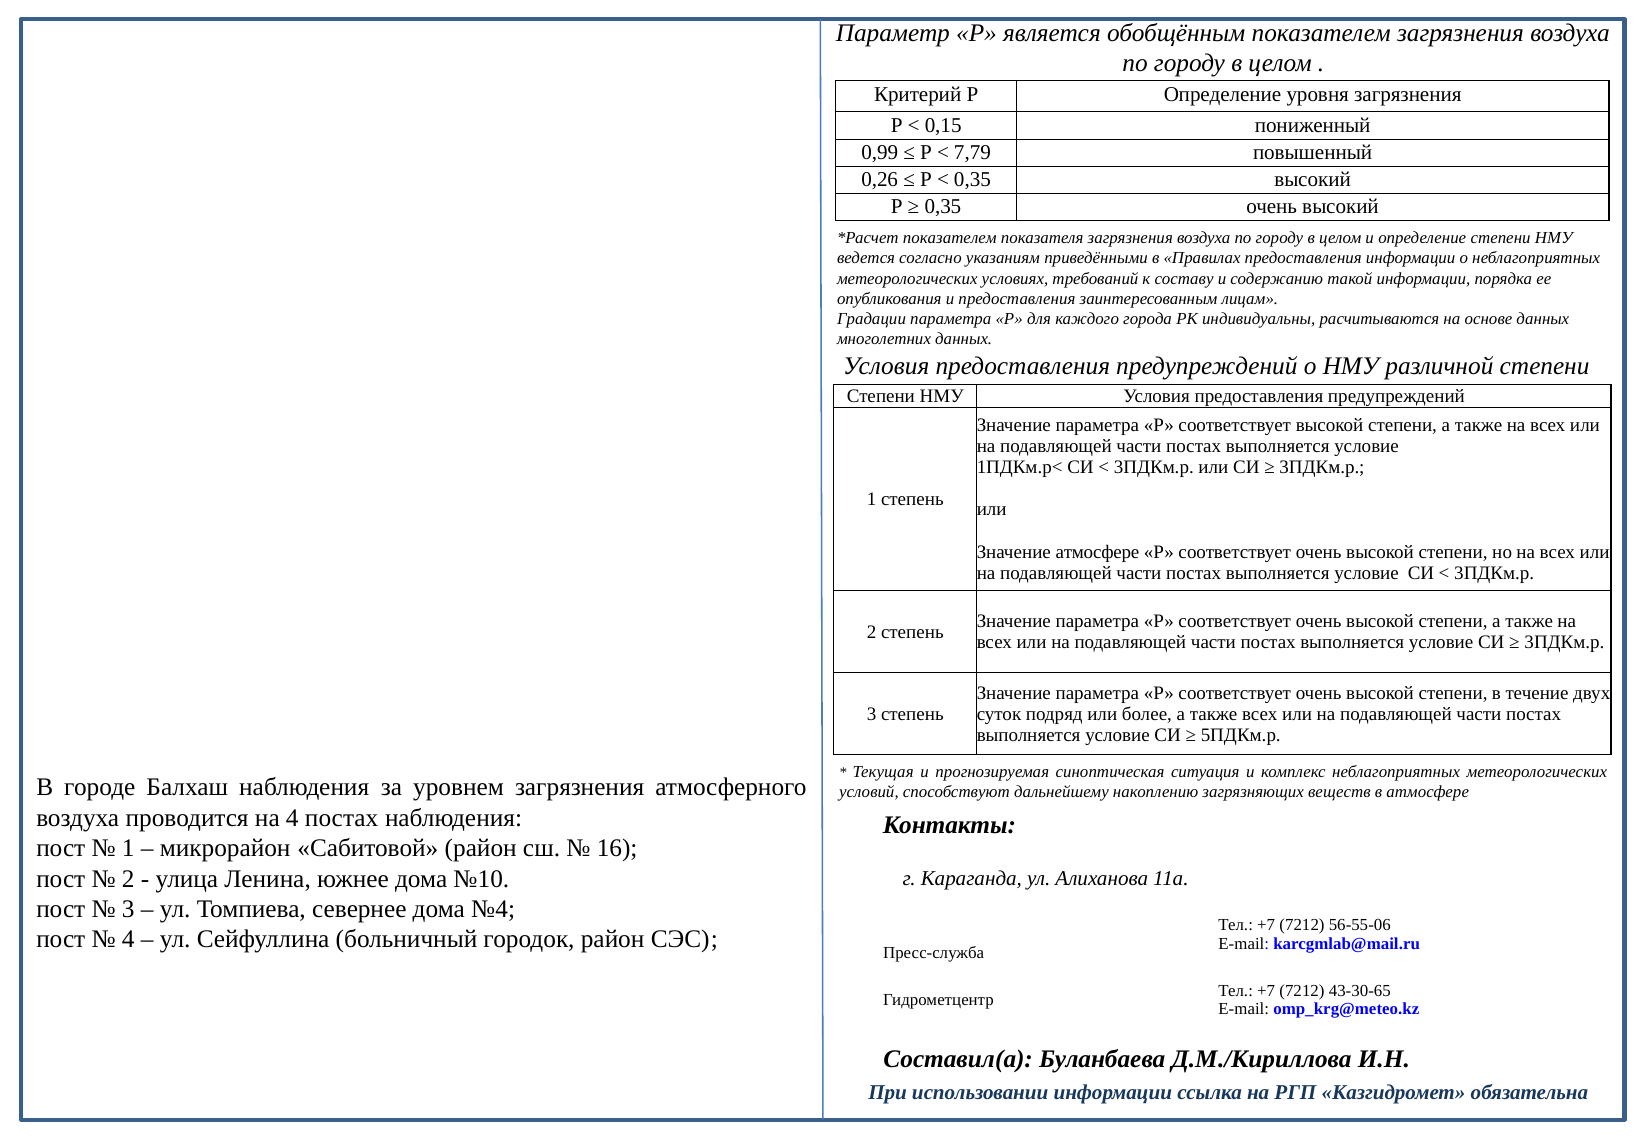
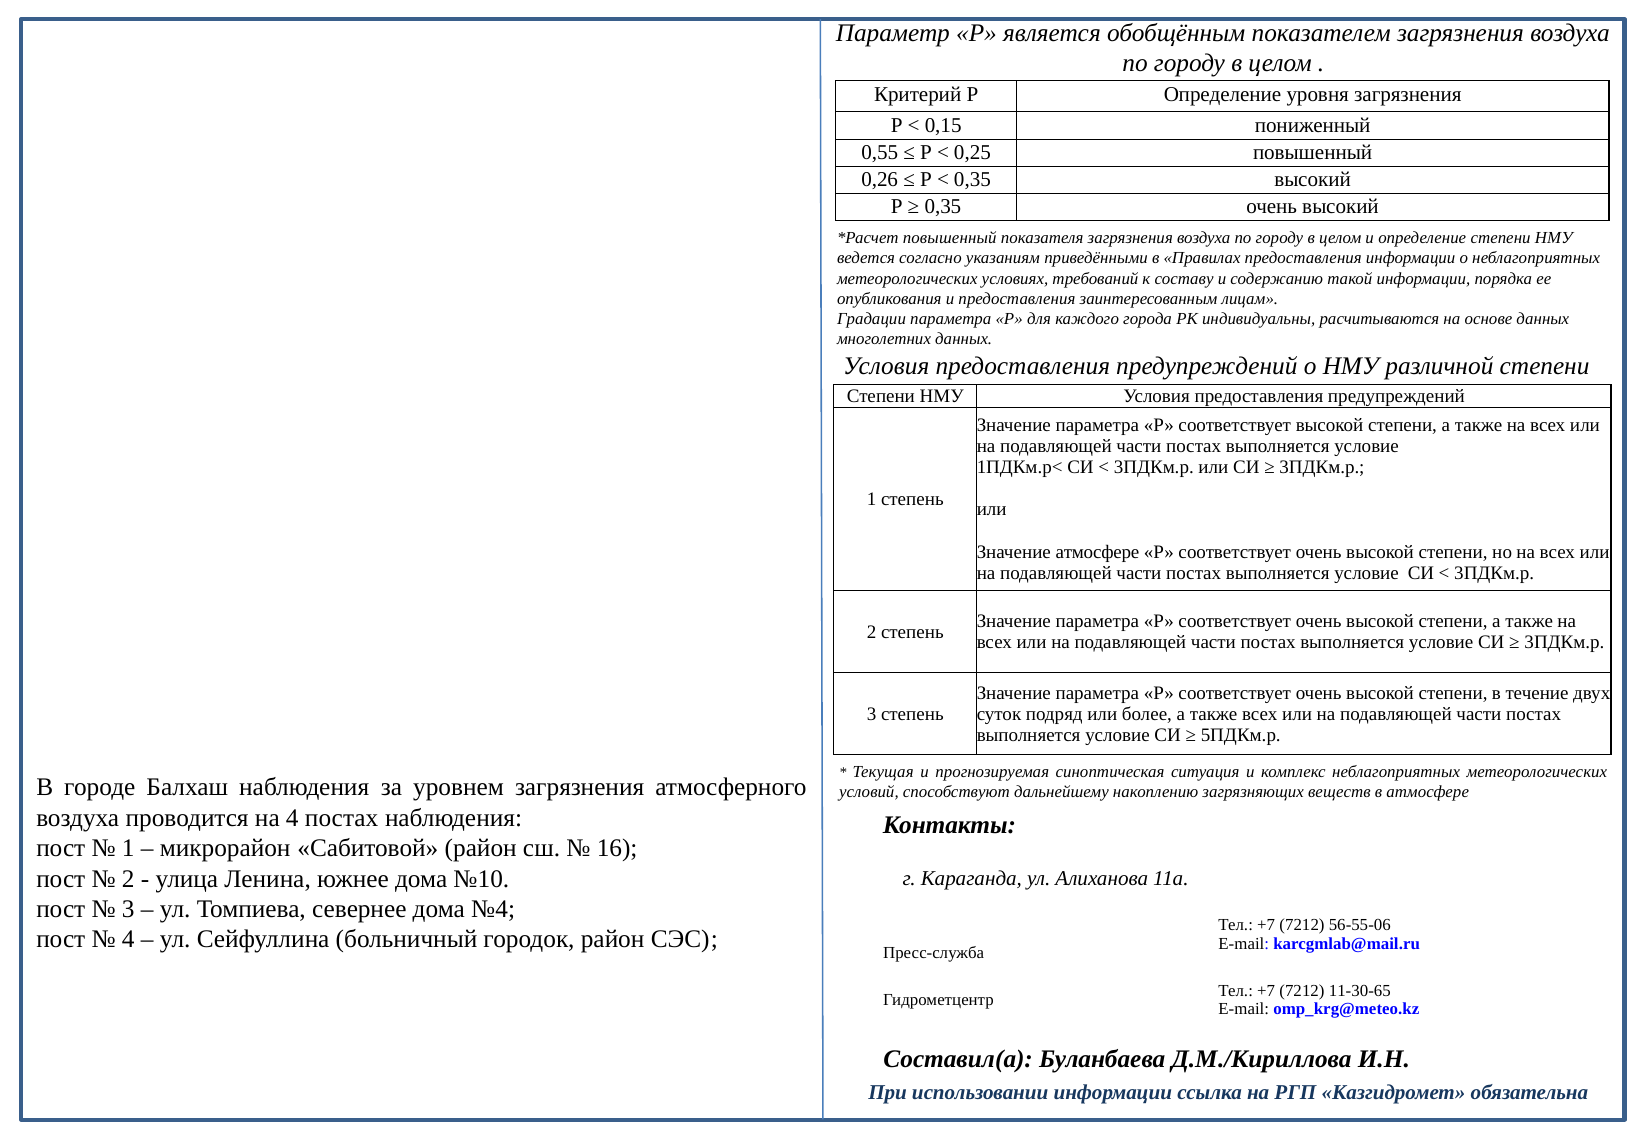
0,99: 0,99 -> 0,55 (880, 153)
7,79: 7,79 -> 0,25 (972, 153)
показателем: показателем -> повышенный (950, 238)
43-30-65: 43-30-65 -> 11-30-65 (1360, 991)
